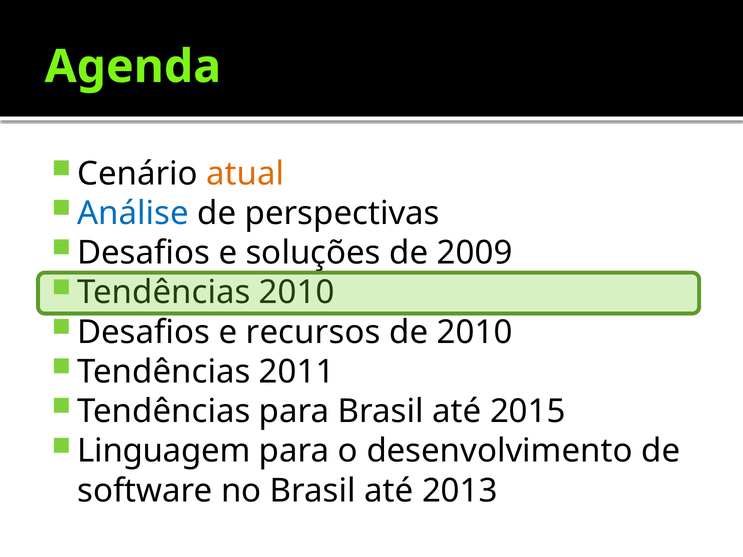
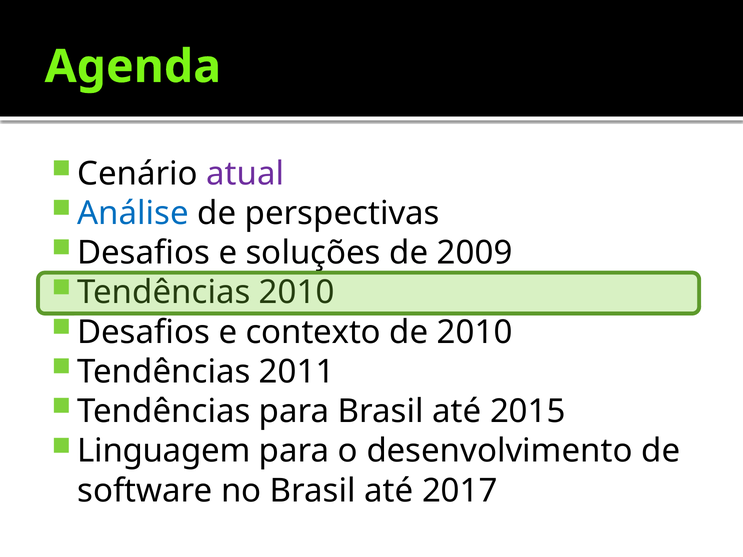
atual colour: orange -> purple (245, 174)
recursos: recursos -> contexto (313, 332)
2013: 2013 -> 2017 (460, 491)
